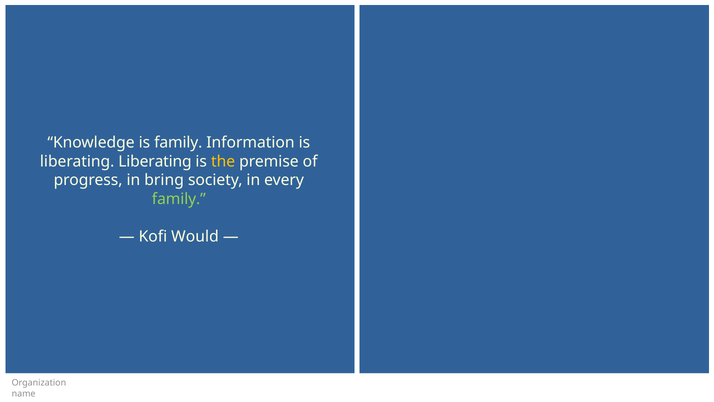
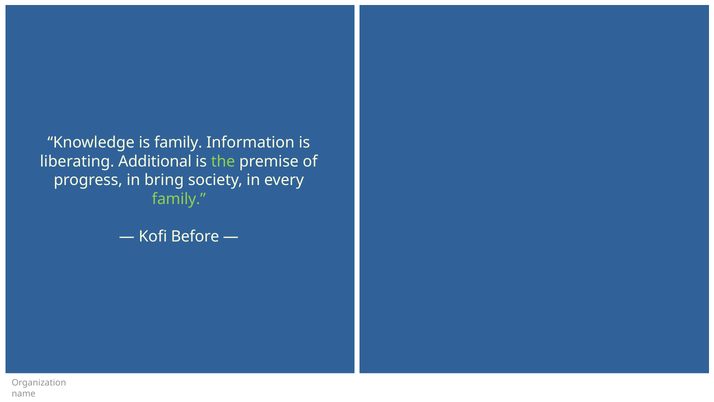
liberating Liberating: Liberating -> Additional (155, 161)
the colour: yellow -> light green (223, 161)
Would: Would -> Before (195, 236)
